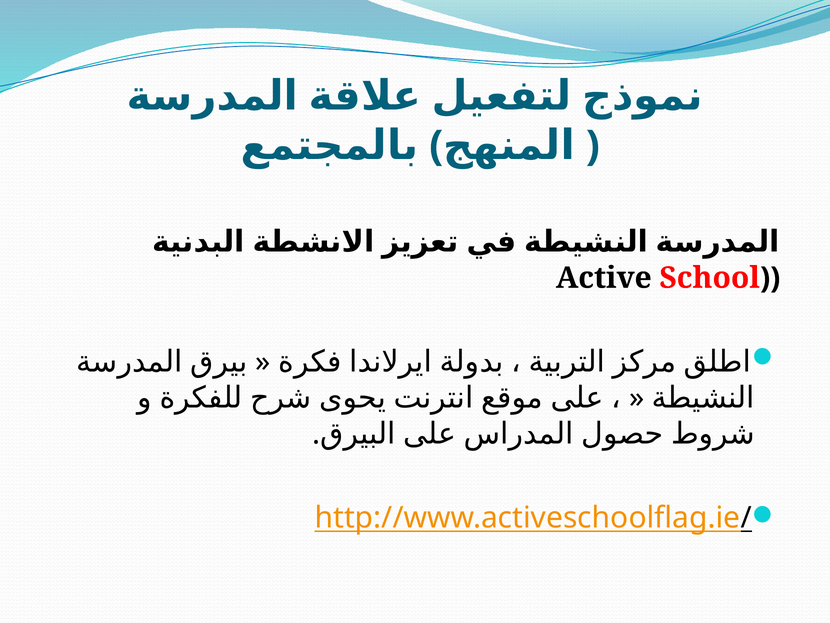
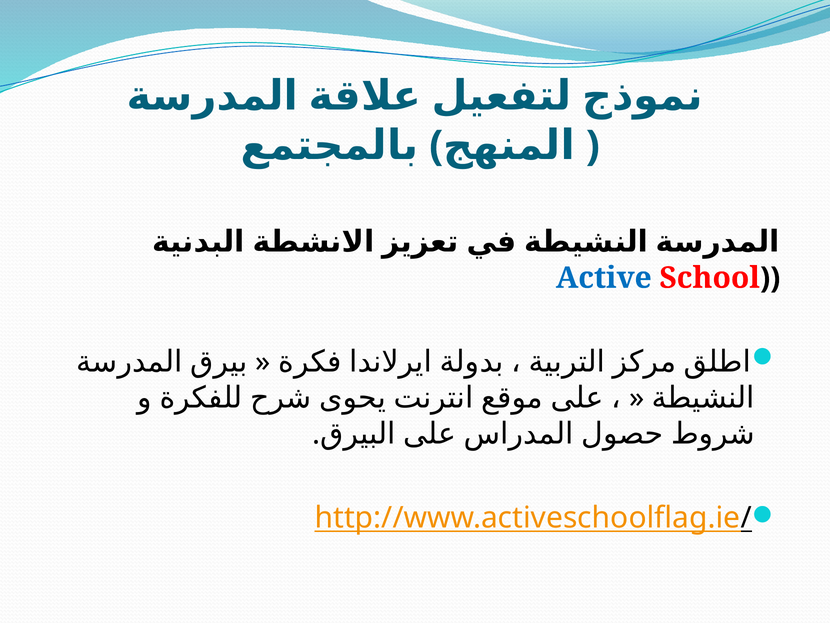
Active colour: black -> blue (604, 278)
